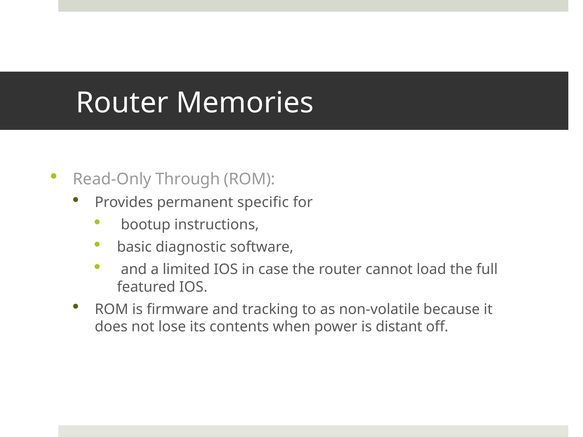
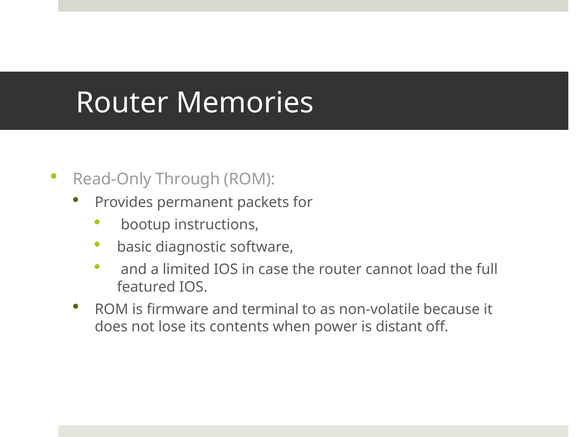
specific: specific -> packets (263, 202)
tracking: tracking -> terminal (270, 309)
